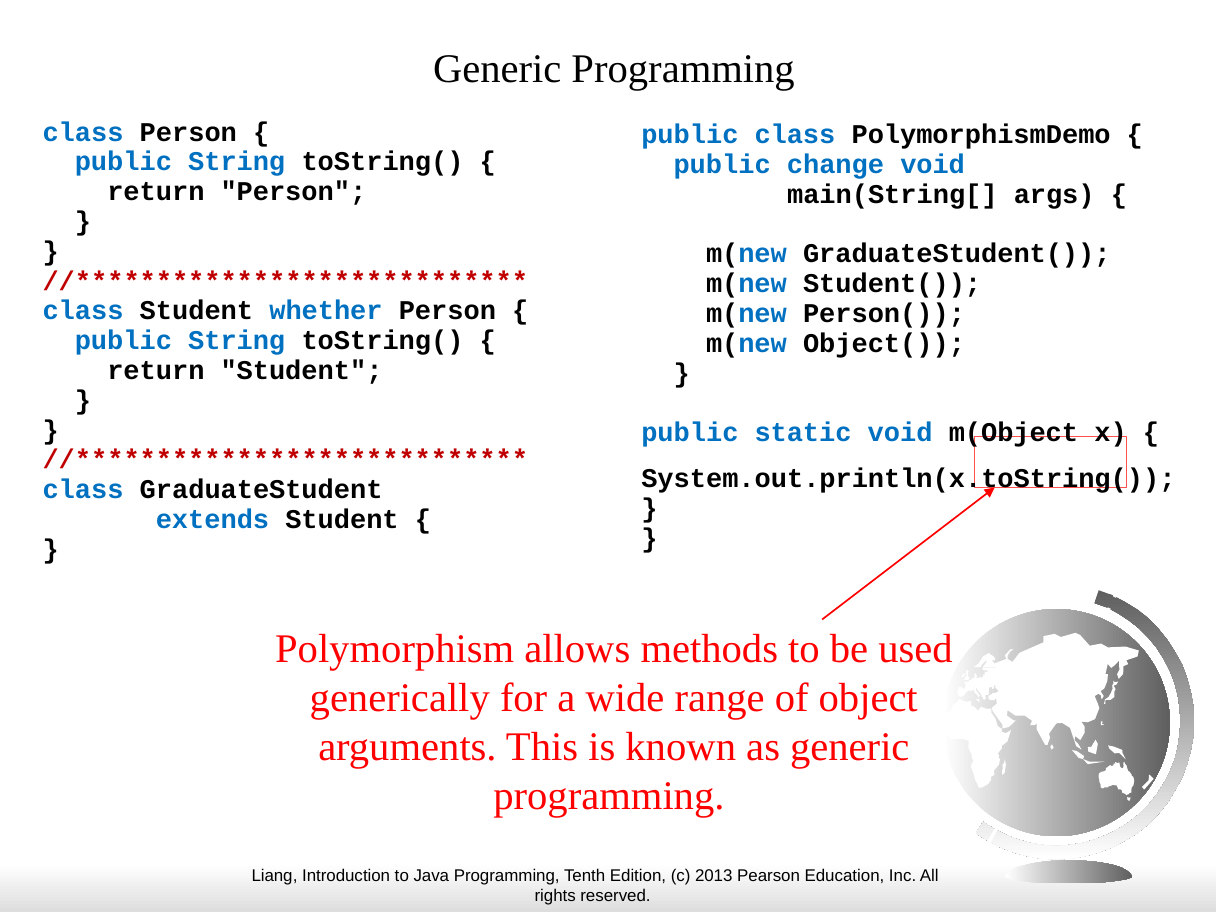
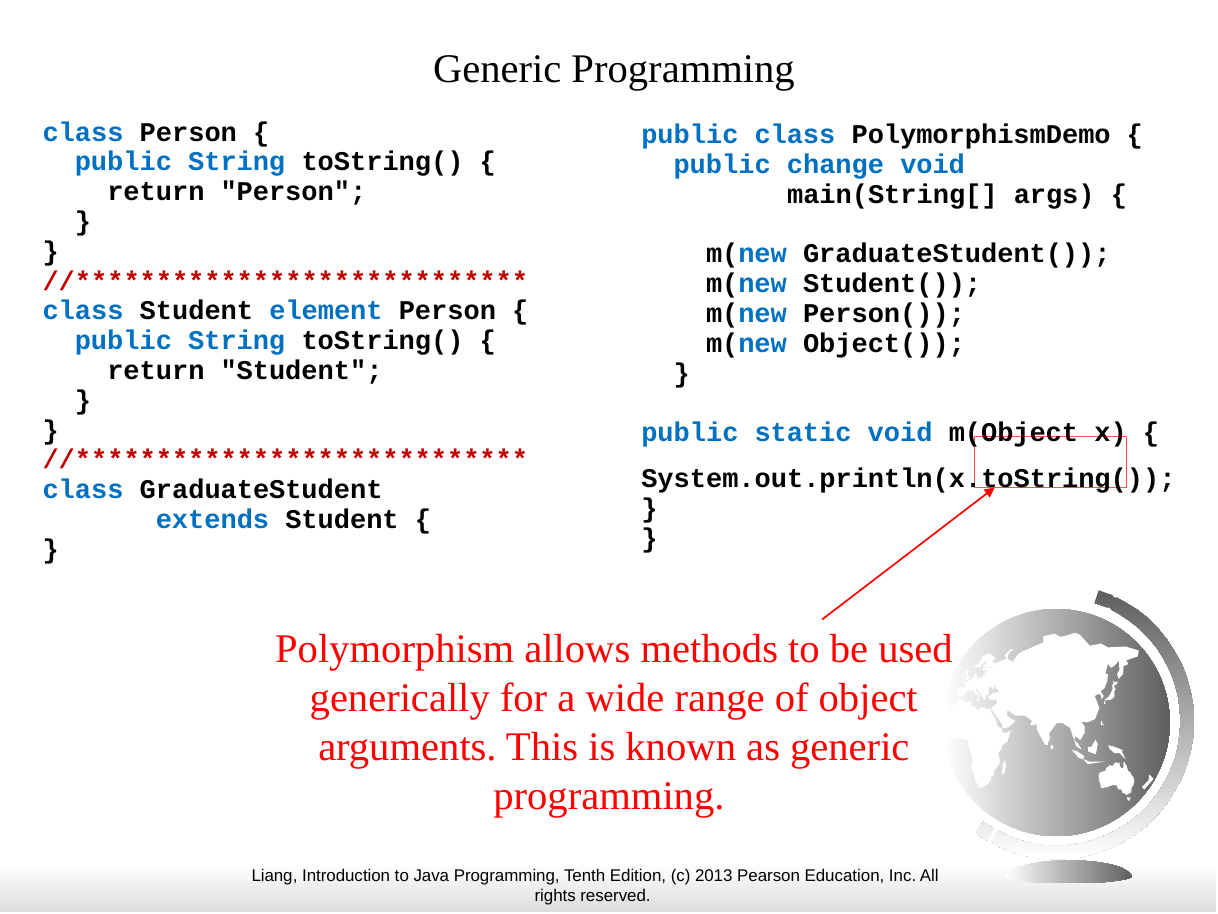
whether: whether -> element (326, 311)
